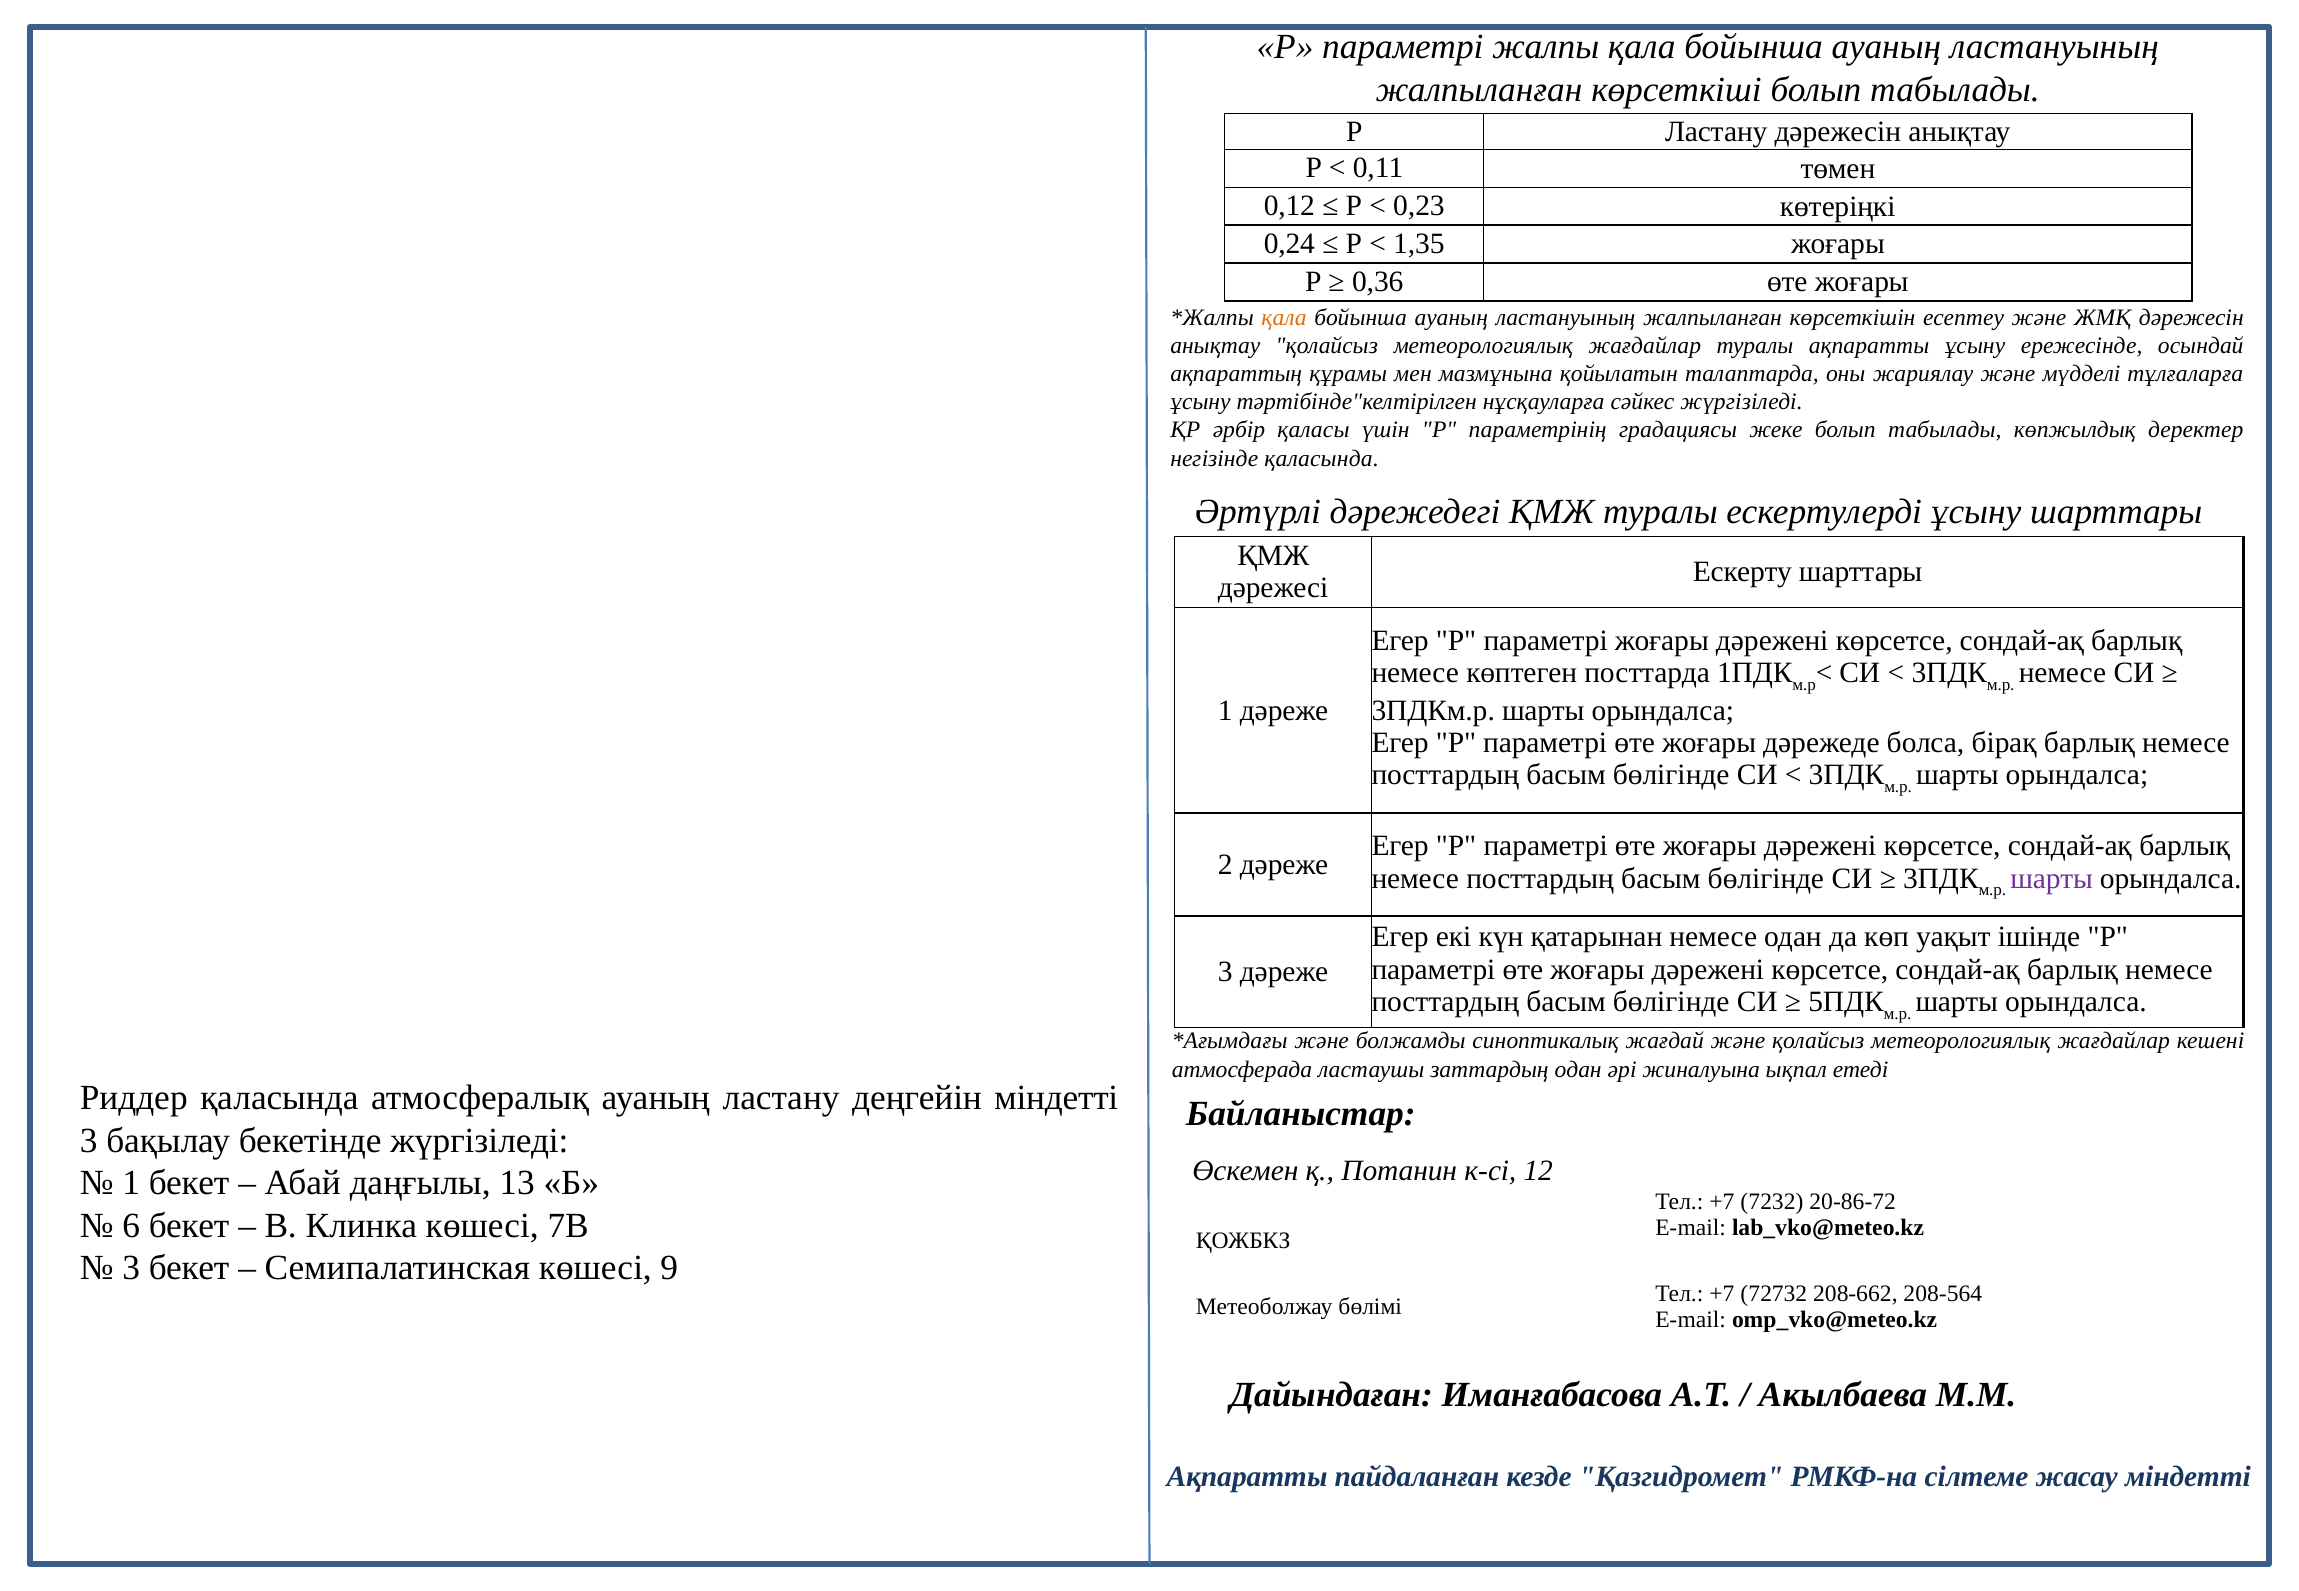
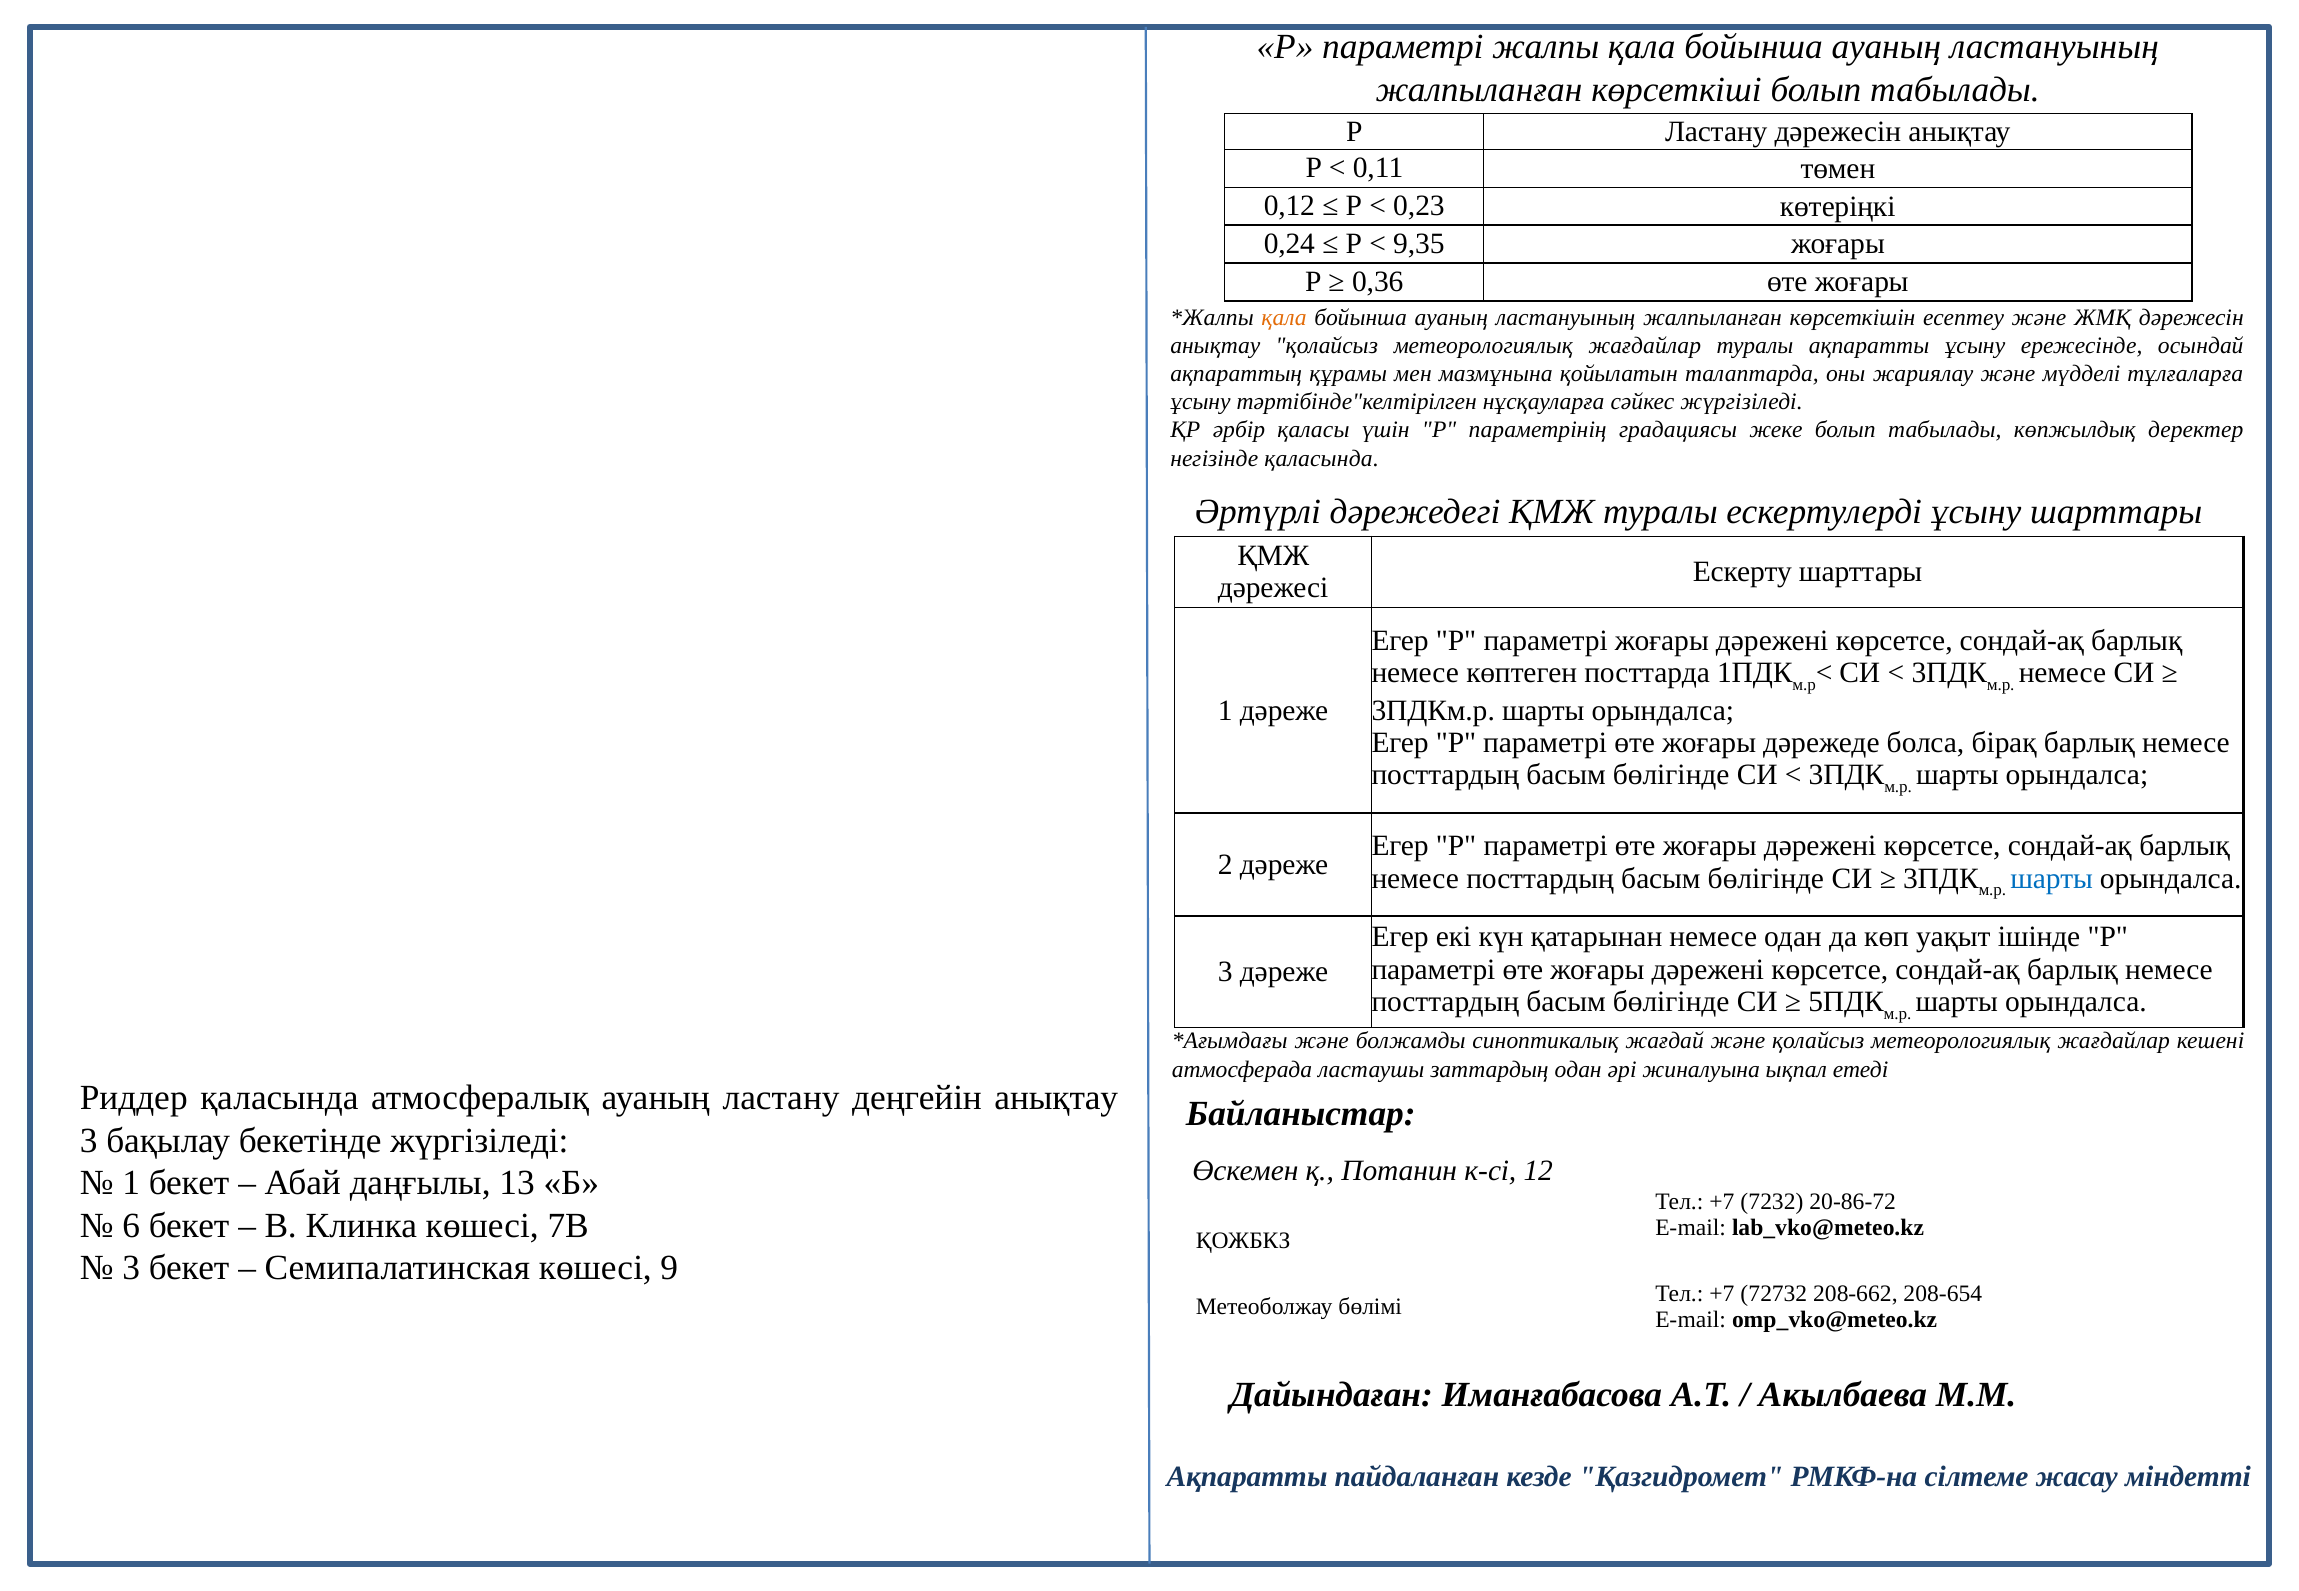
1,35: 1,35 -> 9,35 (1419, 244)
шарты colour: purple -> blue (2052, 879)
деңгейін міндетті: міндетті -> анықтау (1056, 1099)
208-564: 208-564 -> 208-654 (1943, 1294)
